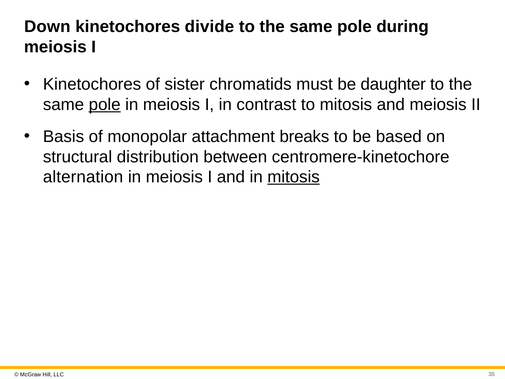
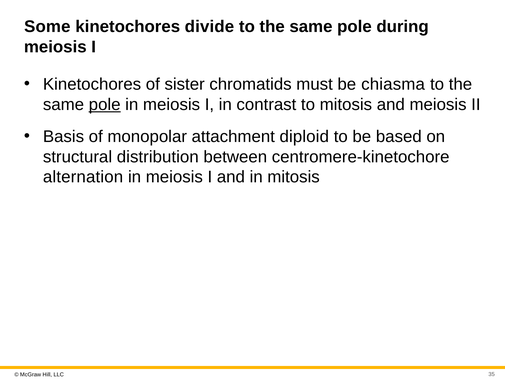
Down: Down -> Some (47, 27)
daughter: daughter -> chiasma (393, 84)
breaks: breaks -> diploid (304, 136)
mitosis underline: present -> none (294, 177)
